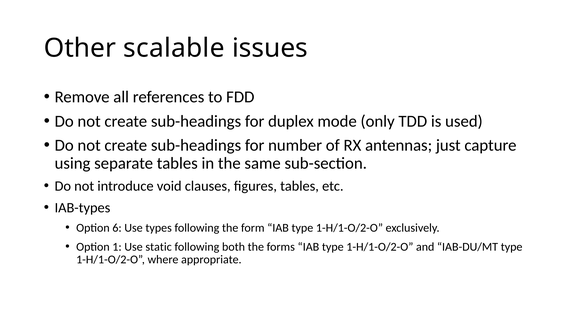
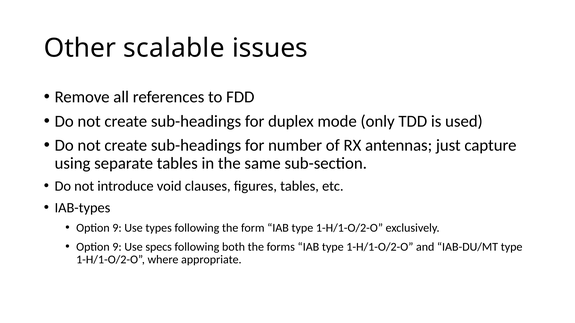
6: 6 -> 9 (117, 228)
1: 1 -> 9 (117, 247)
static: static -> specs (159, 247)
